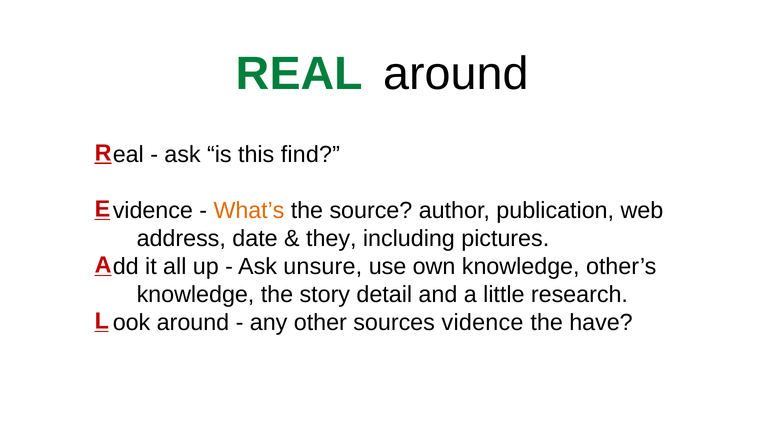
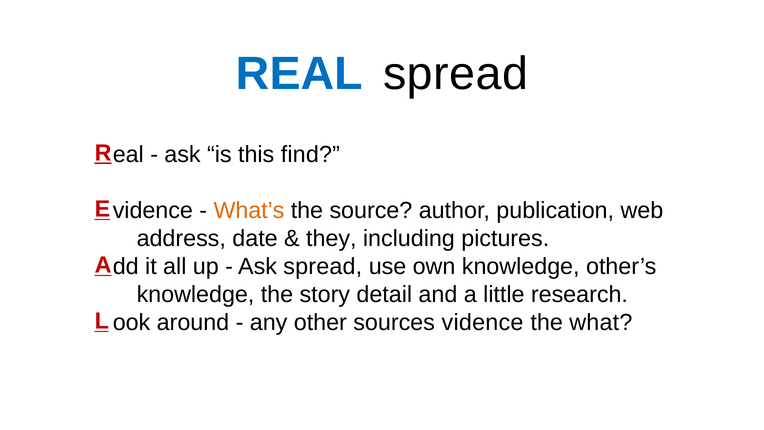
REAL colour: green -> blue (299, 74)
around: around -> spread (456, 74)
Ask unsure: unsure -> spread (323, 266)
have: have -> what (601, 322)
